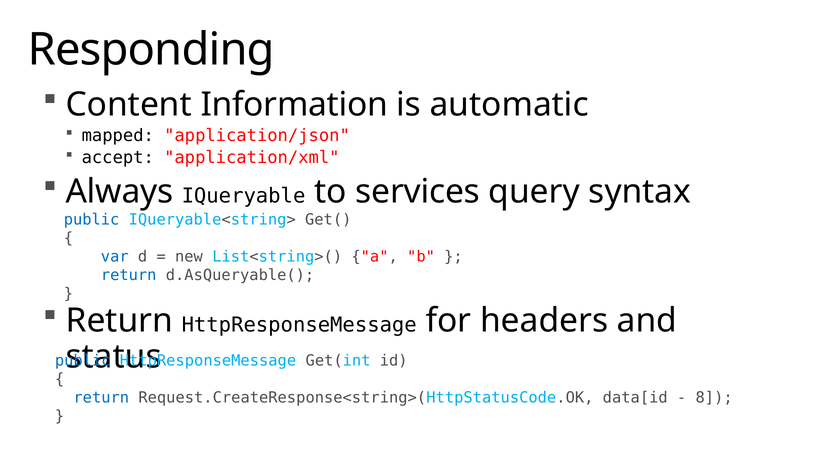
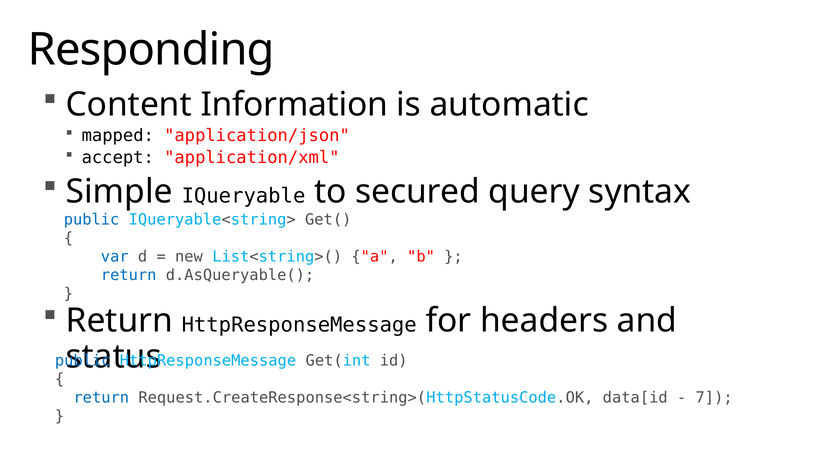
Always: Always -> Simple (119, 191)
services: services -> secured (418, 191)
8: 8 -> 7 (714, 398)
